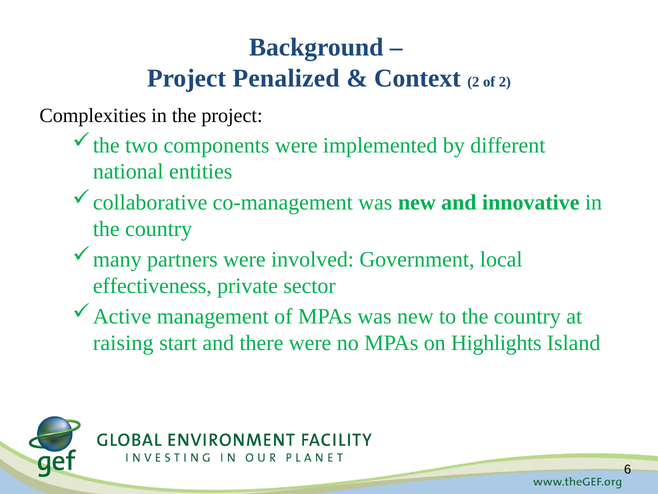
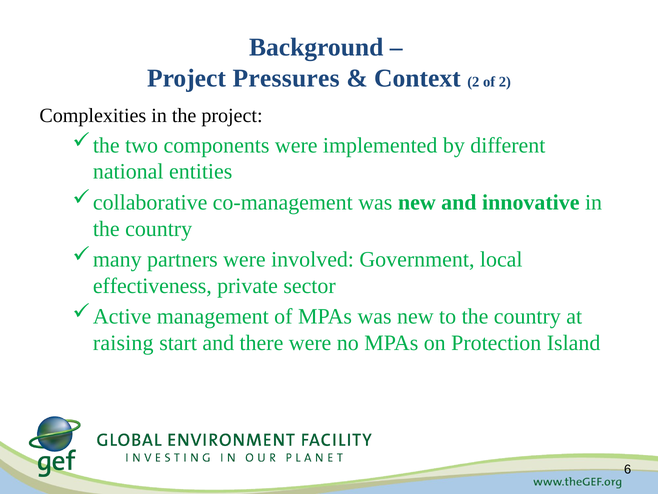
Penalized: Penalized -> Pressures (286, 78)
Highlights: Highlights -> Protection (496, 343)
